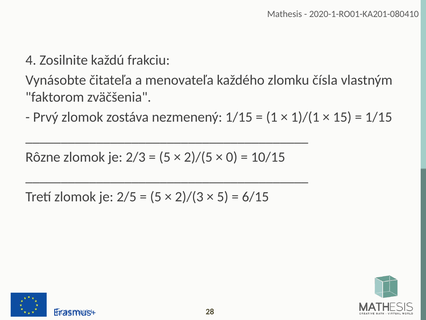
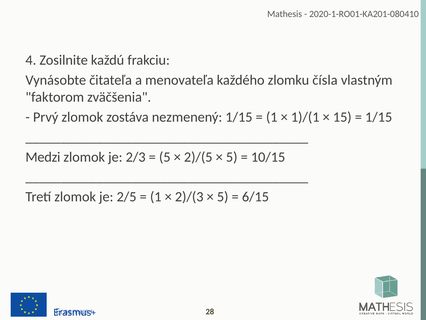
Rôzne: Rôzne -> Medzi (43, 157)
0: 0 -> 5 (232, 157)
5: 5 -> 1 (156, 196)
